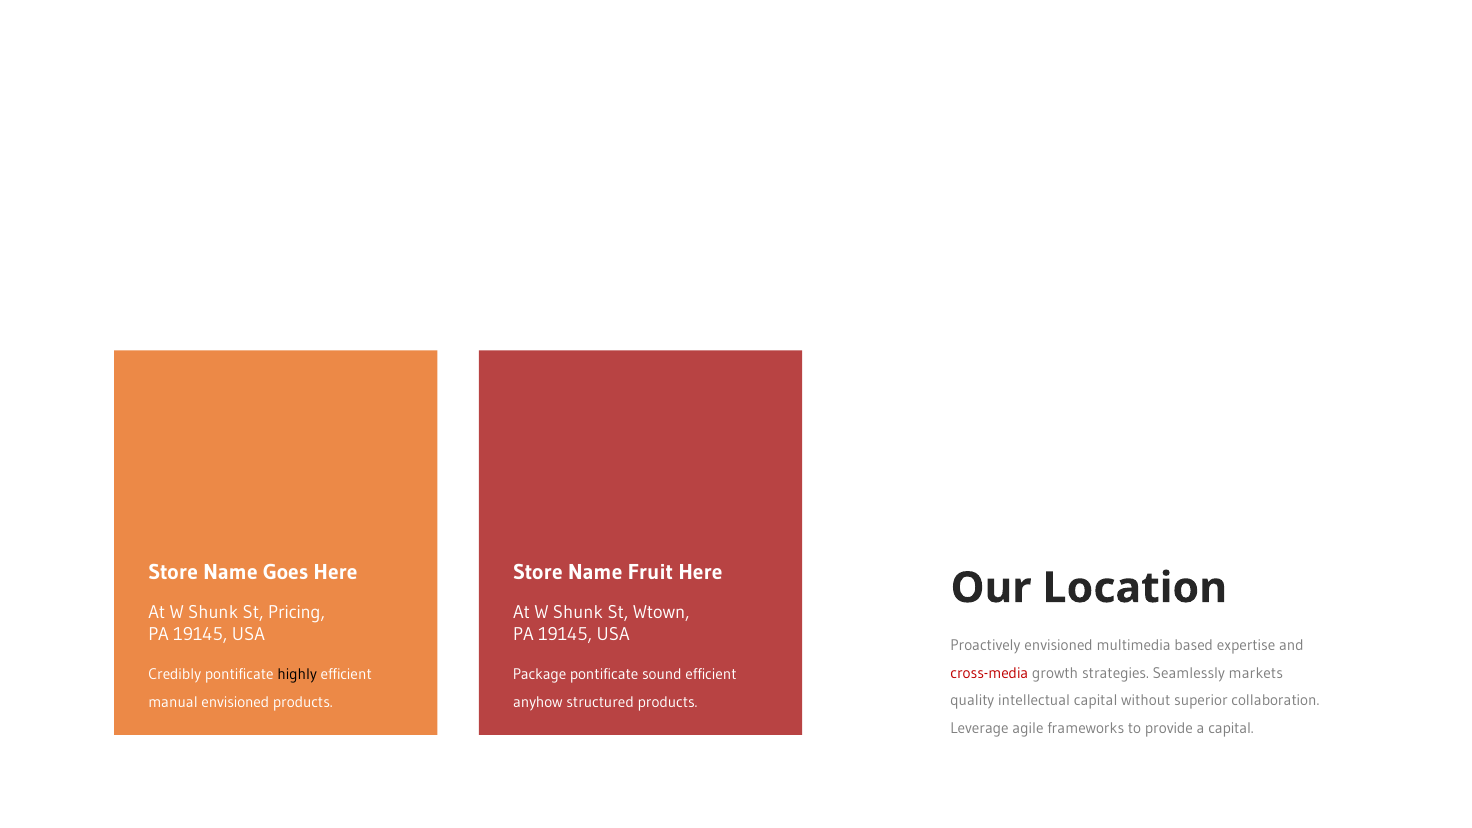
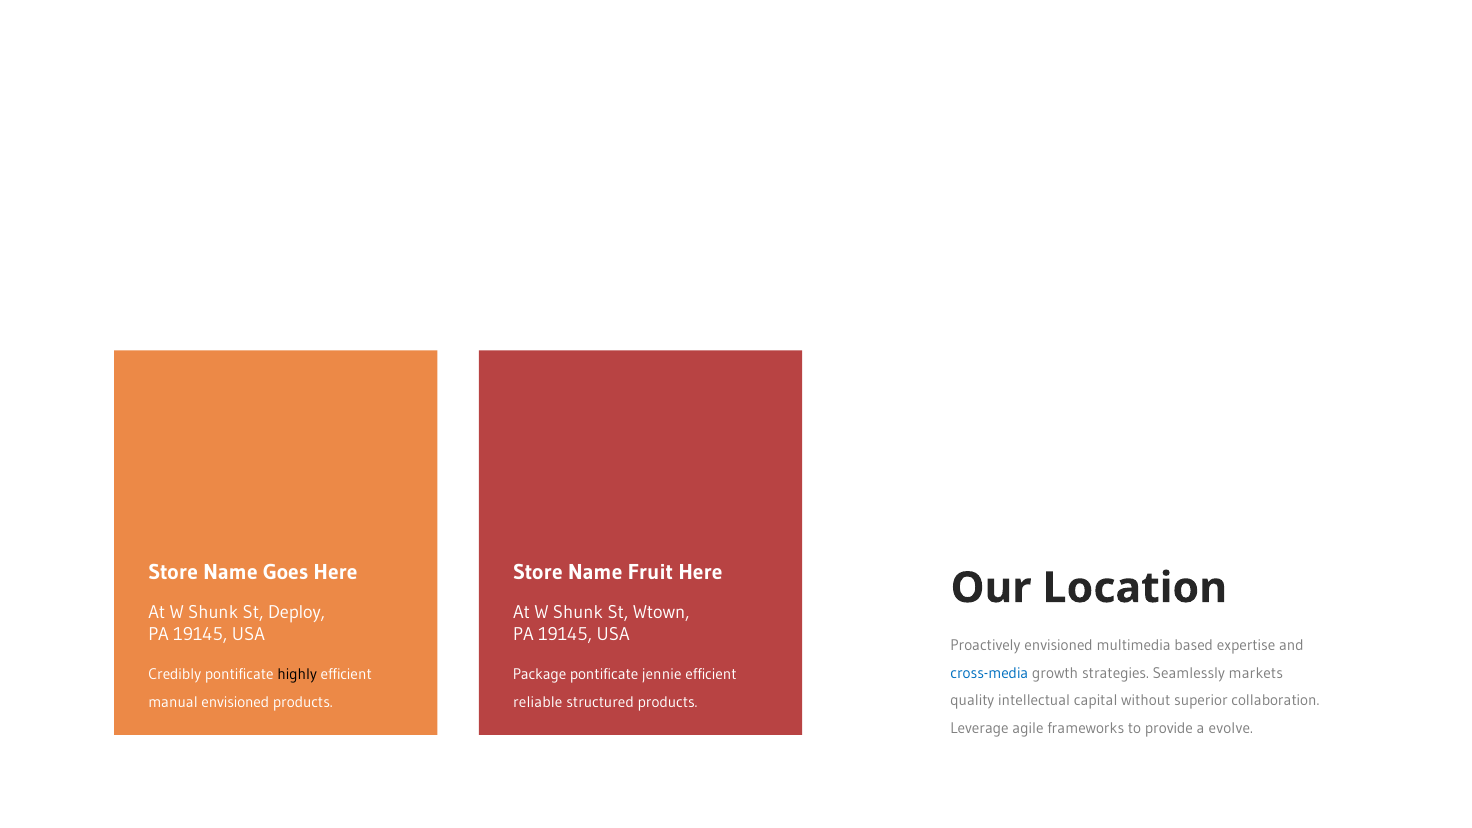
Pricing: Pricing -> Deploy (297, 613)
cross-media colour: red -> blue (989, 673)
sound: sound -> jennie (662, 675)
anyhow: anyhow -> reliable (538, 702)
a capital: capital -> evolve (1231, 729)
